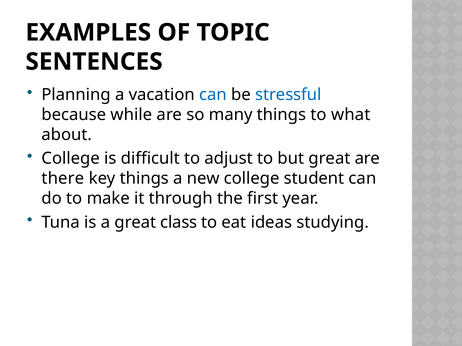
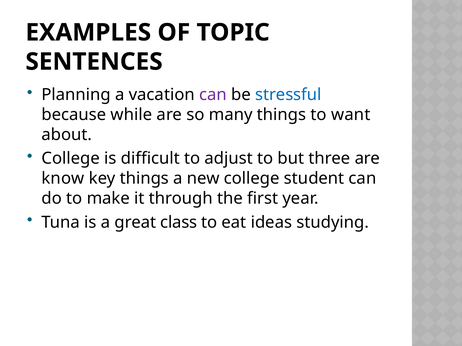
can colour: blue -> purple (213, 95)
what: what -> want (351, 115)
but great: great -> three (329, 159)
there: there -> know (63, 179)
